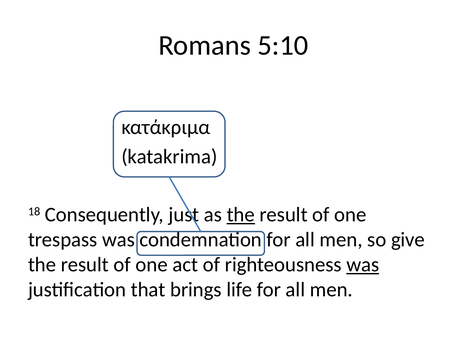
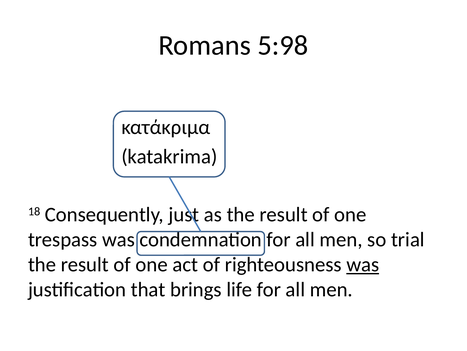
5:10: 5:10 -> 5:98 (283, 45)
the underline: present -> none (241, 214)
give: give -> trial (408, 239)
